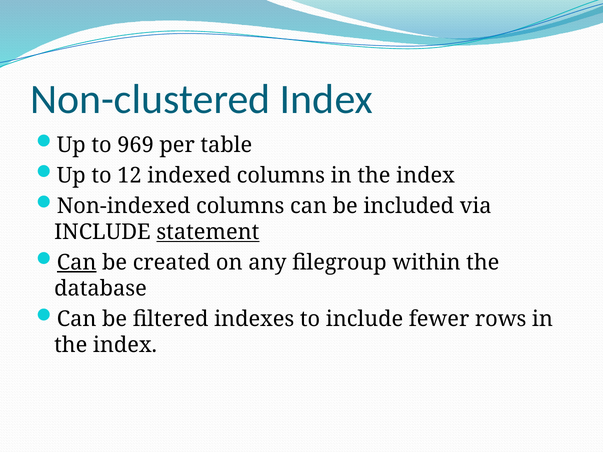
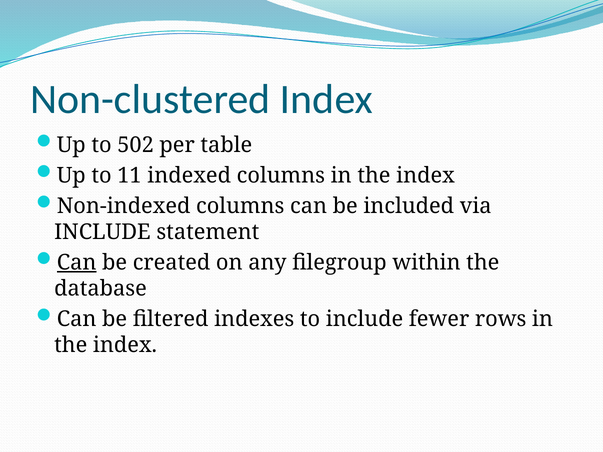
969: 969 -> 502 (136, 145)
12: 12 -> 11 (129, 176)
statement underline: present -> none (208, 232)
